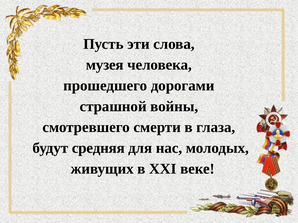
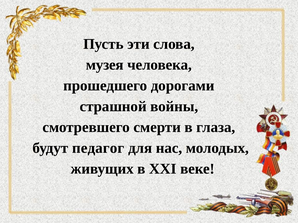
средняя: средняя -> педагог (98, 148)
